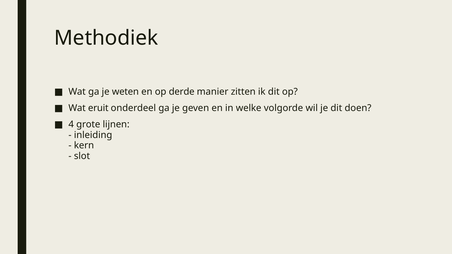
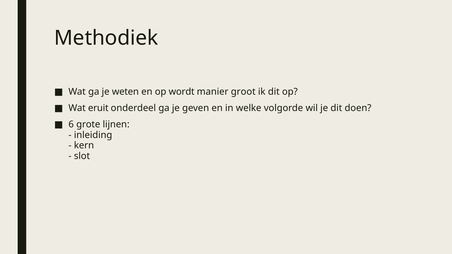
derde: derde -> wordt (182, 92)
zitten: zitten -> groot (243, 92)
4: 4 -> 6 (71, 124)
